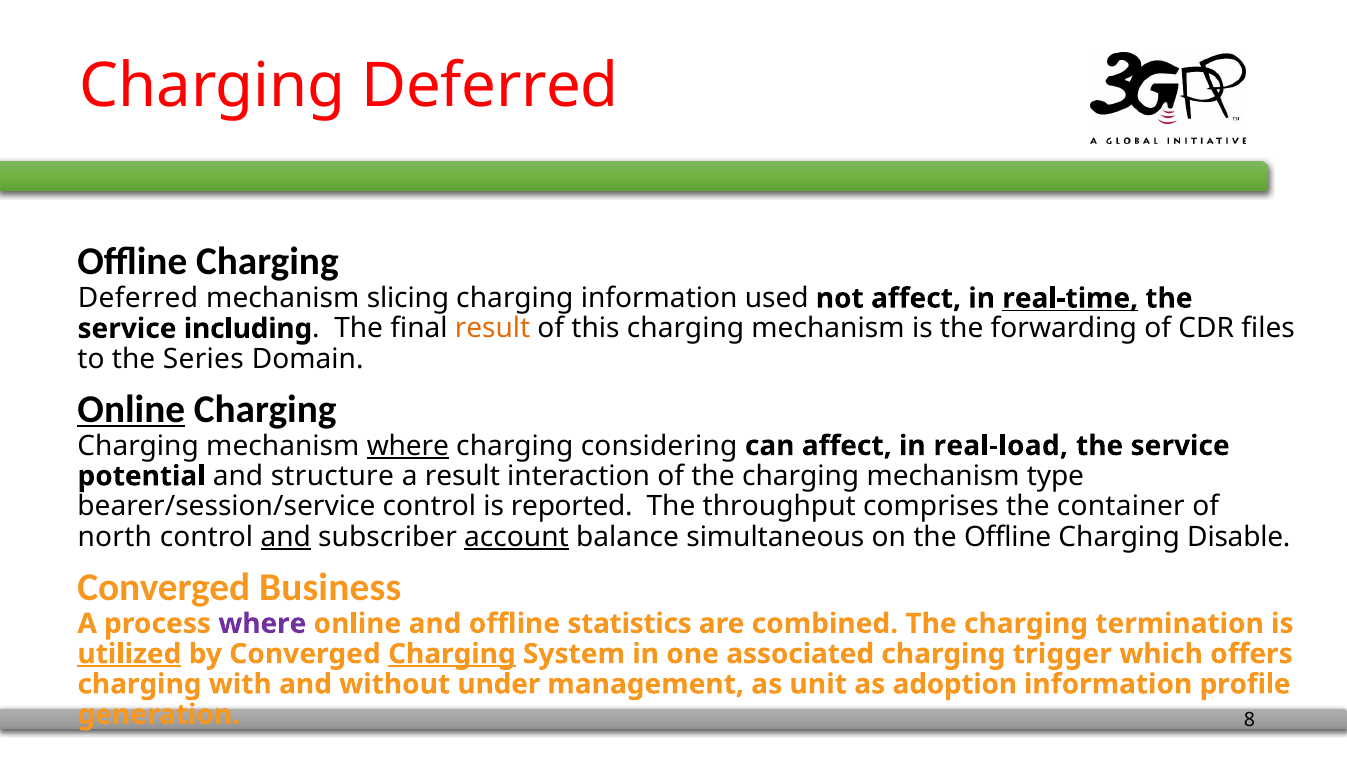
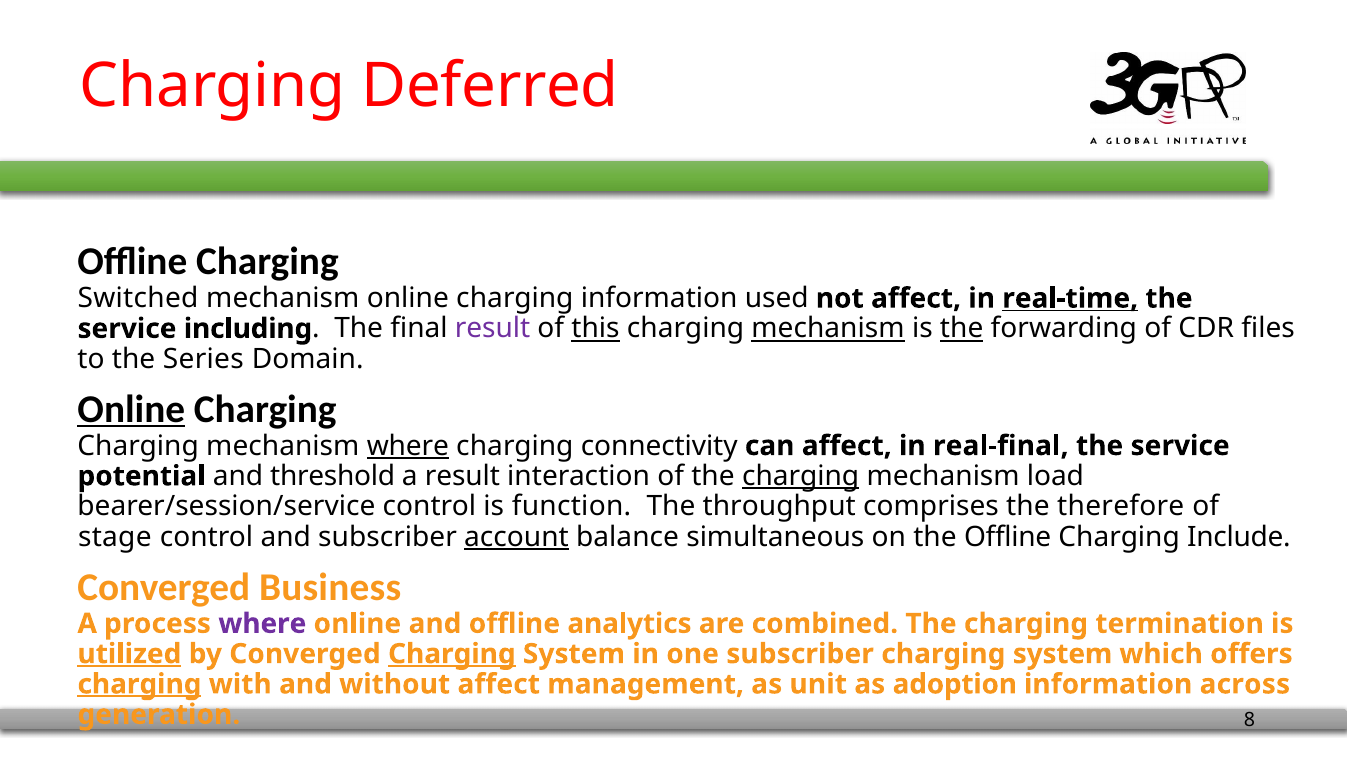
Deferred: Deferred -> Switched (138, 298)
mechanism slicing: slicing -> online (408, 298)
result colour: orange -> purple (493, 329)
this underline: none -> present (596, 329)
mechanism underline: none -> present (828, 329)
the underline: none -> present (962, 329)
considering: considering -> connectivity (659, 446)
real-load: real-load -> real-final (1001, 446)
structure: structure -> threshold (333, 476)
charging underline: none -> present (801, 476)
type: type -> load (1055, 476)
reported: reported -> function (572, 506)
container: container -> therefore (1121, 506)
north: north -> stage (115, 537)
and underline: present -> none (286, 537)
Disable: Disable -> Include (1239, 537)
statistics: statistics -> analytics (629, 623)
one associated: associated -> subscriber (800, 654)
trigger: trigger -> system (1063, 654)
charging underline: none -> present (139, 684)
without under: under -> affect (499, 684)
profile: profile -> across (1245, 684)
